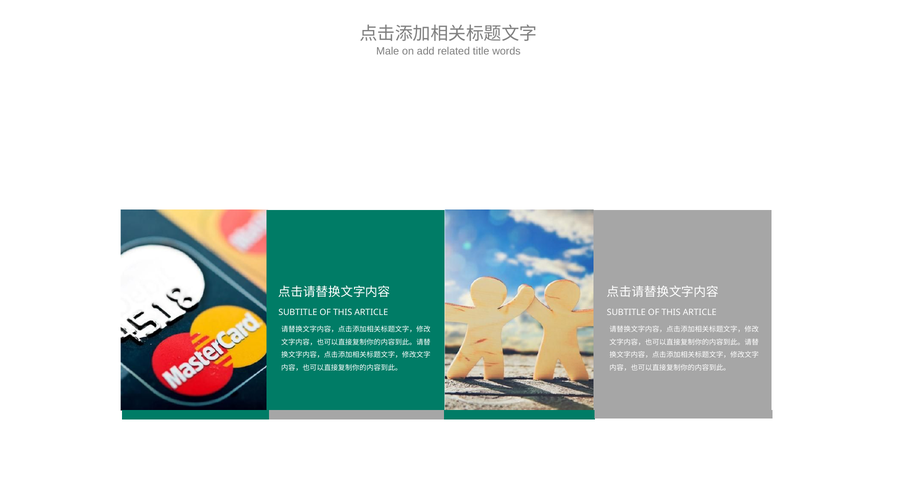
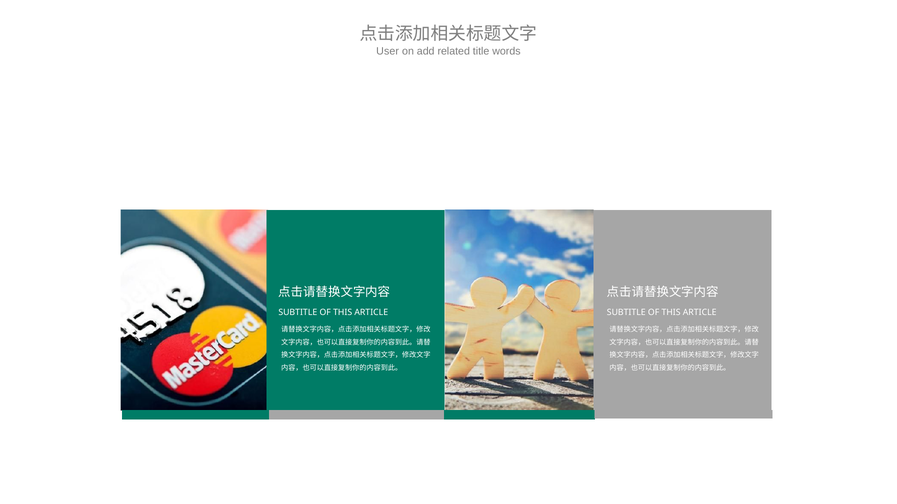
Male: Male -> User (388, 51)
